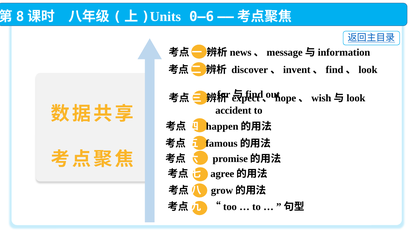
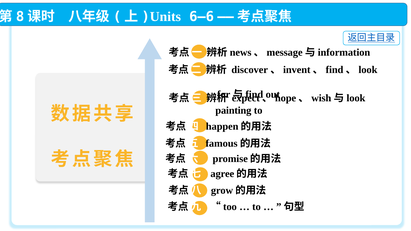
0—6: 0—6 -> 6—6 (202, 17)
accident: accident -> painting (233, 111)
